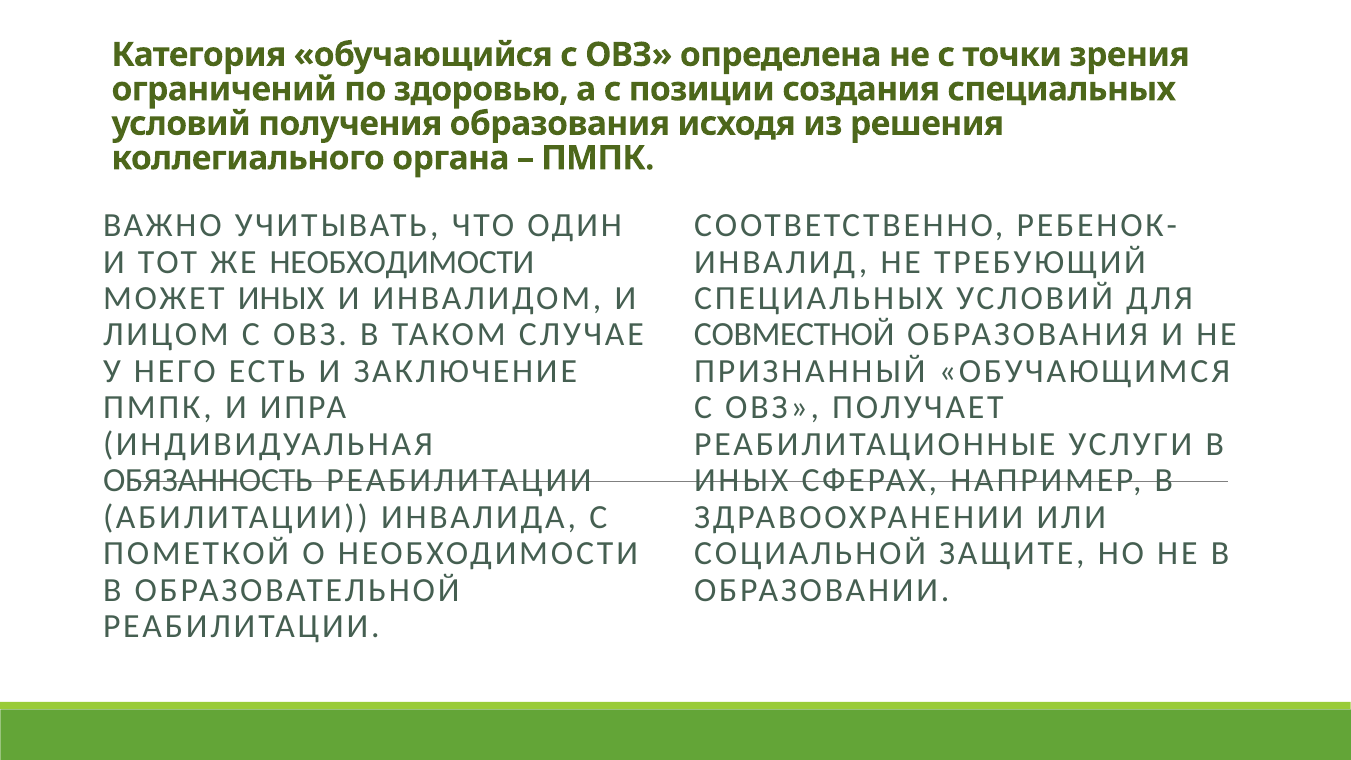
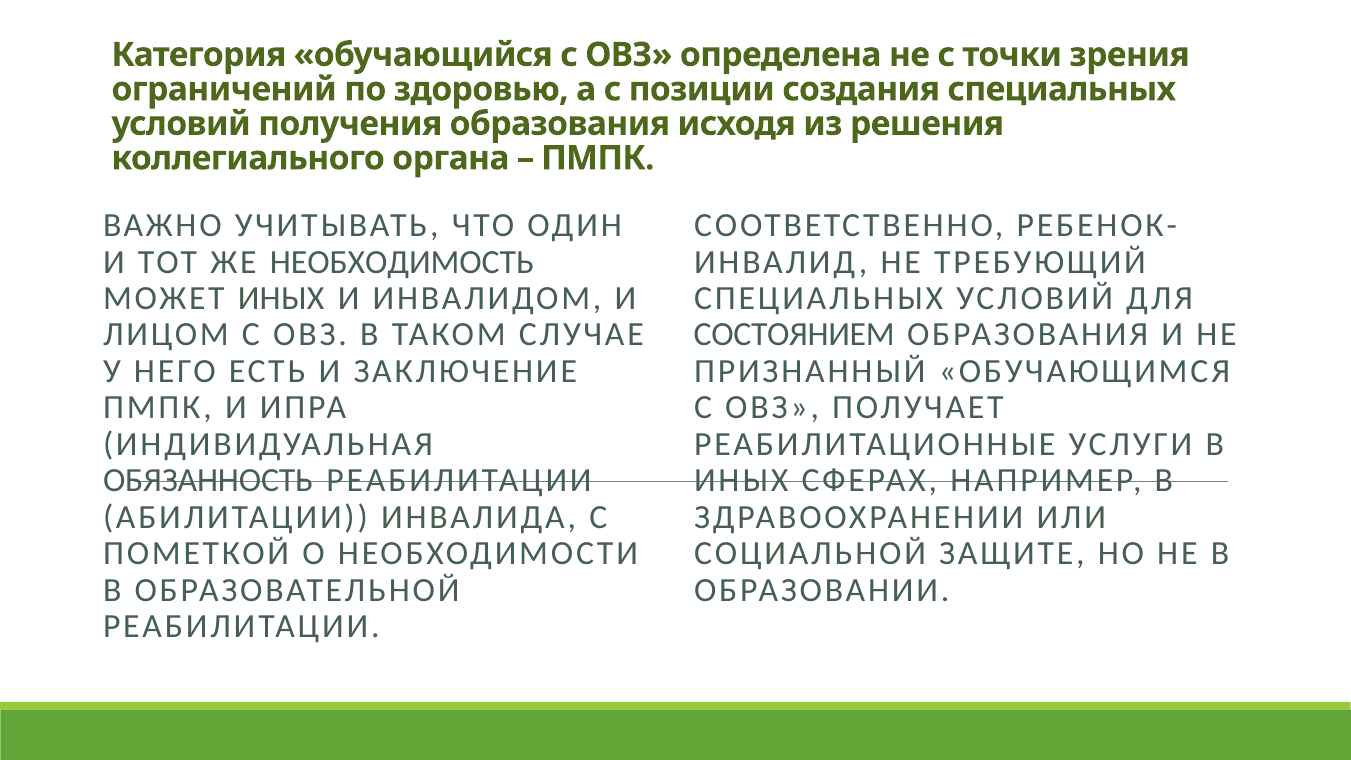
ЖЕ НЕОБХОДИМОСТИ: НЕОБХОДИМОСТИ -> НЕОБХОДИМОСТЬ (402, 262)
СОВМЕСТНОЙ: СОВМЕСТНОЙ -> СОСТОЯНИЕМ (794, 335)
